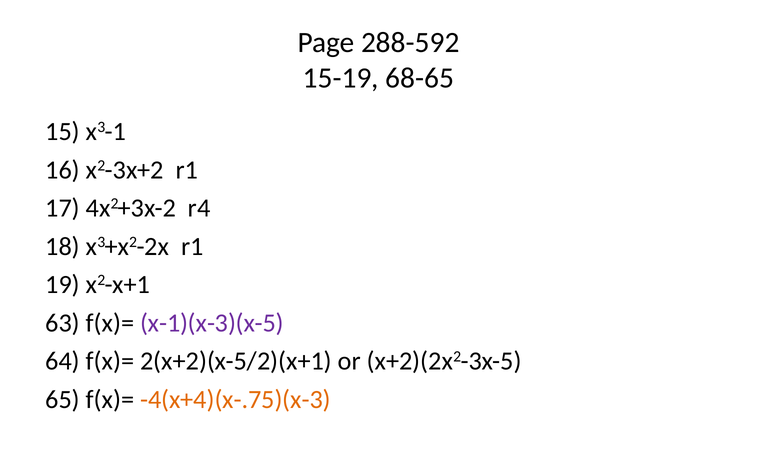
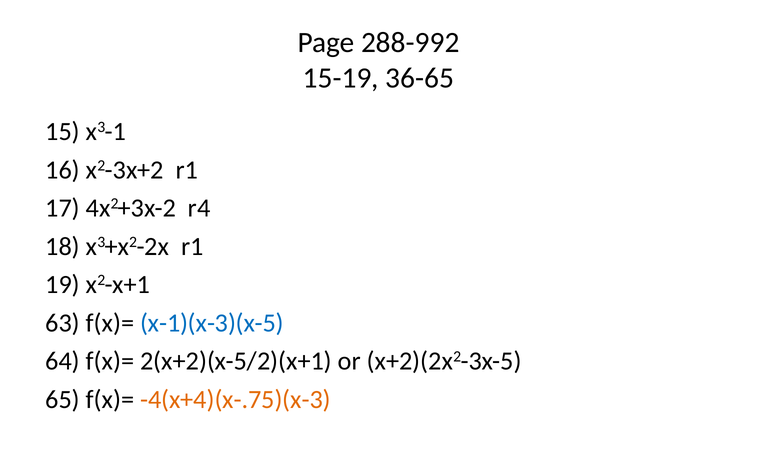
288-592: 288-592 -> 288-992 (410, 43)
68-65: 68-65 -> 36-65 (420, 78)
x-1)(x-3)(x-5 colour: purple -> blue (212, 323)
